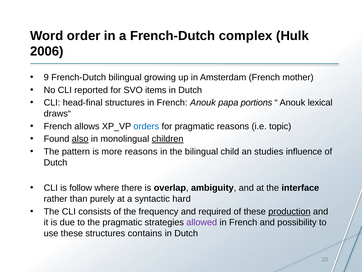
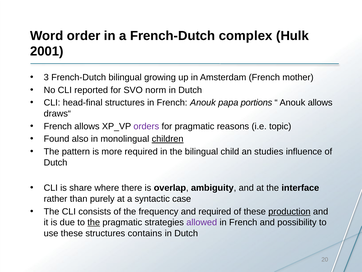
2006: 2006 -> 2001 (47, 51)
9: 9 -> 3 (46, 77)
items: items -> norm (156, 90)
Anouk lexical: lexical -> allows (320, 103)
orders colour: blue -> purple (146, 126)
also underline: present -> none (80, 139)
more reasons: reasons -> required (141, 151)
follow: follow -> share (81, 188)
hard: hard -> case (182, 198)
the underline: none -> present (94, 222)
